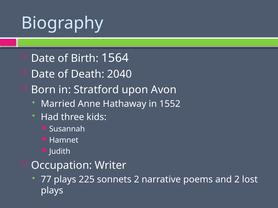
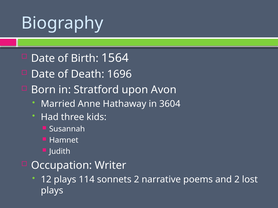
2040: 2040 -> 1696 (119, 74)
1552: 1552 -> 3604 (170, 104)
77: 77 -> 12 (46, 180)
225: 225 -> 114 (87, 180)
